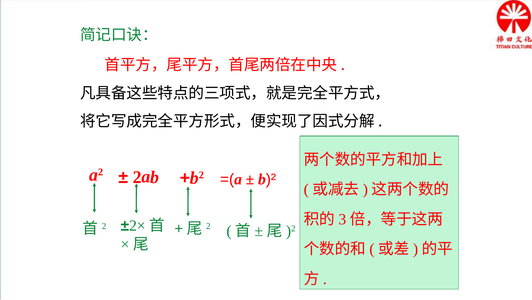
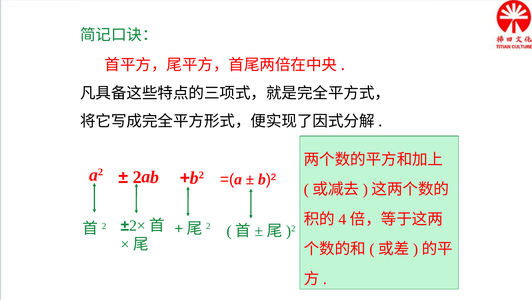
3: 3 -> 4 (342, 219)
